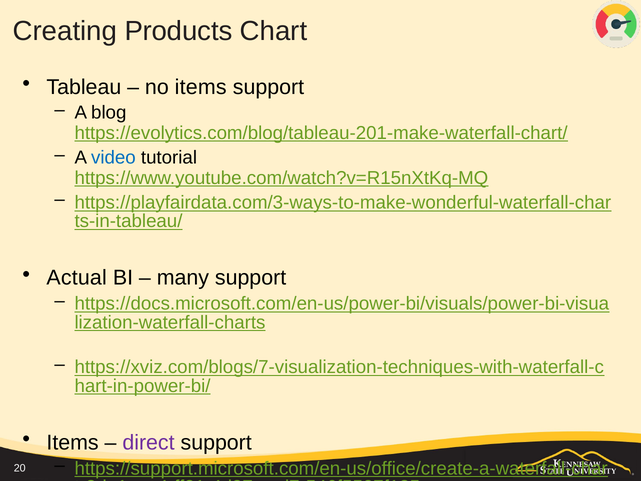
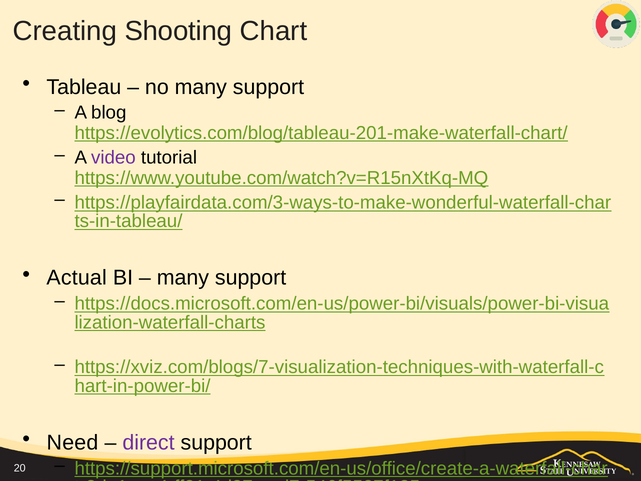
Products: Products -> Shooting (178, 31)
no items: items -> many (201, 87)
video colour: blue -> purple (113, 158)
Items: Items -> Need (72, 442)
